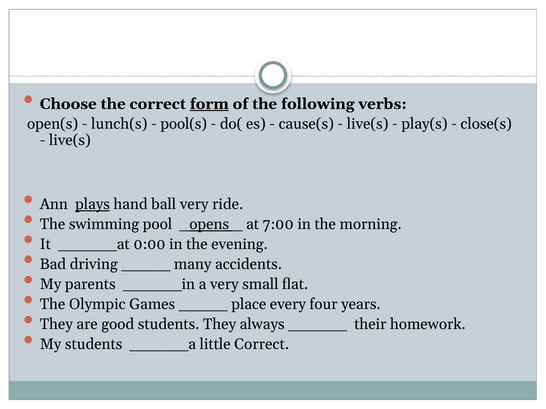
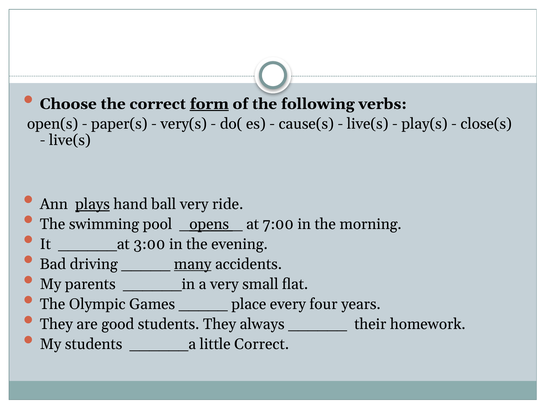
lunch(s: lunch(s -> paper(s (119, 124)
pool(s: pool(s -> very(s (184, 124)
0:00: 0:00 -> 3:00 (149, 244)
many underline: none -> present (193, 264)
